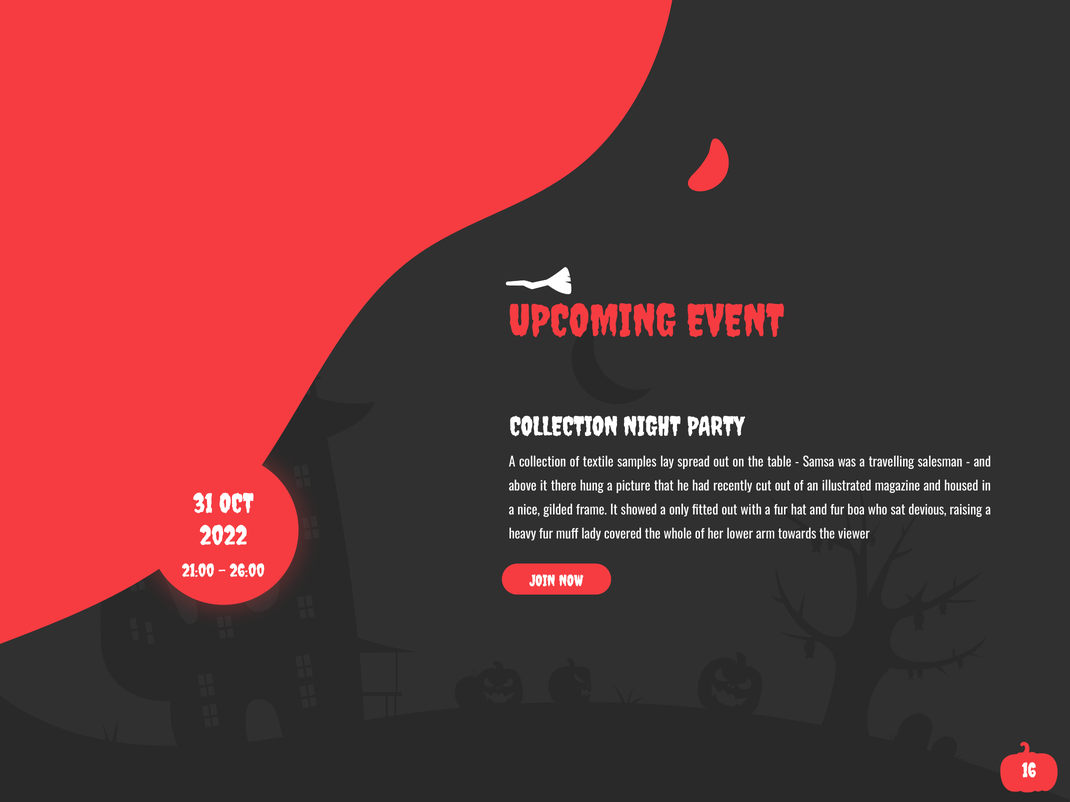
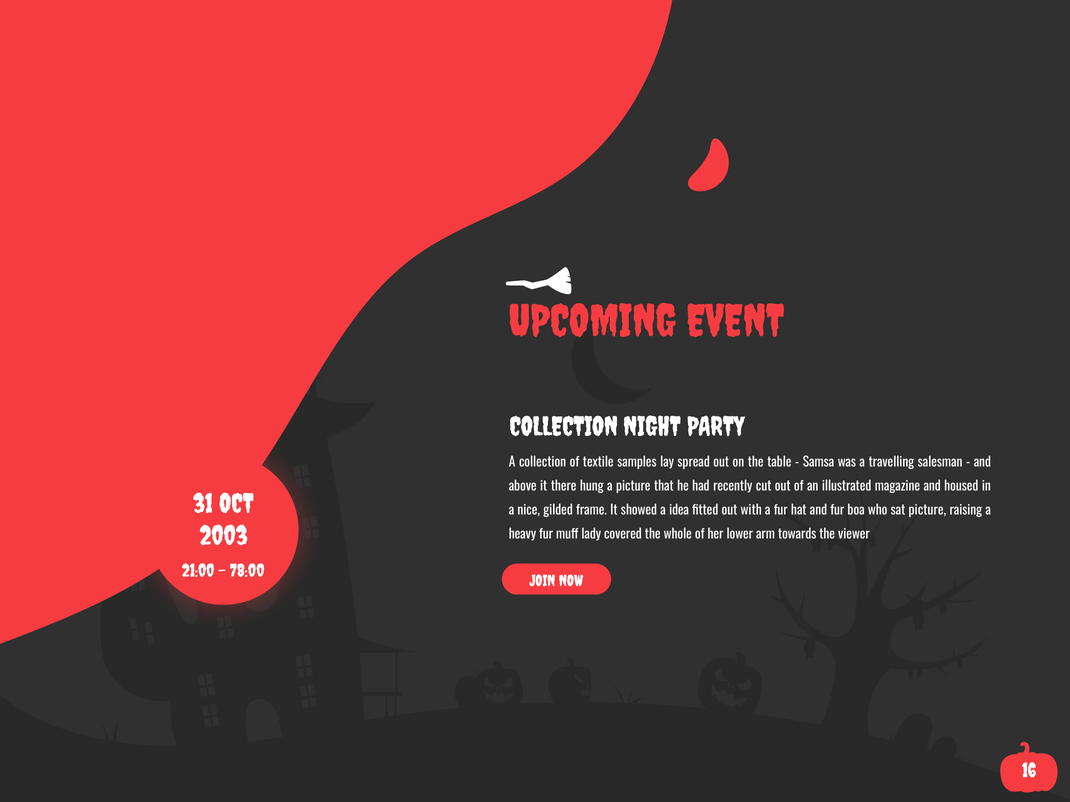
only: only -> idea (679, 511)
sat devious: devious -> picture (927, 511)
2022: 2022 -> 2003 (223, 536)
26:00: 26:00 -> 78:00 (247, 571)
